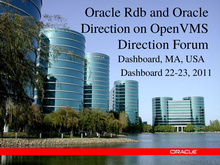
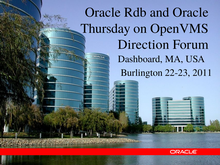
Direction: Direction -> Thursday (106, 28)
Dashboard: Dashboard -> Burlington (142, 73)
